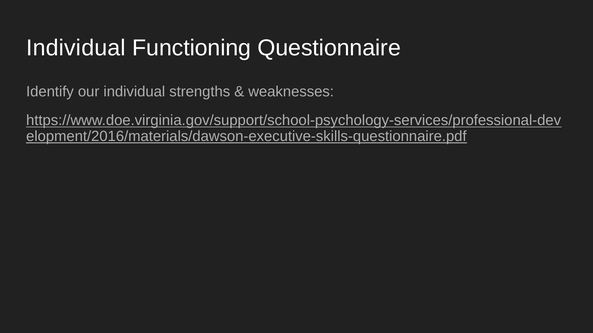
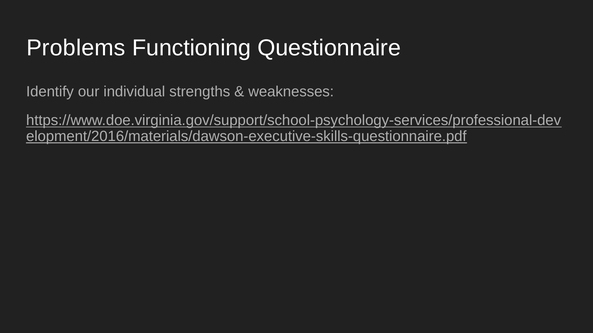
Individual: Individual -> Problems (76, 48)
